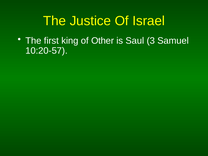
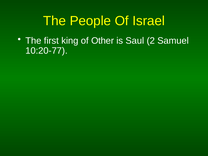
Justice: Justice -> People (90, 21)
3: 3 -> 2 (151, 41)
10:20-57: 10:20-57 -> 10:20-77 (47, 51)
